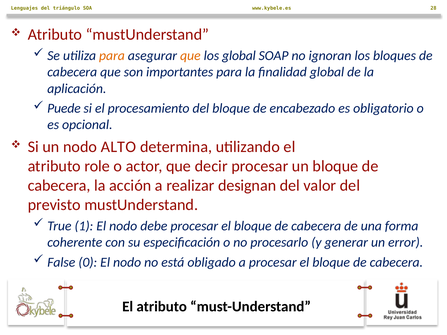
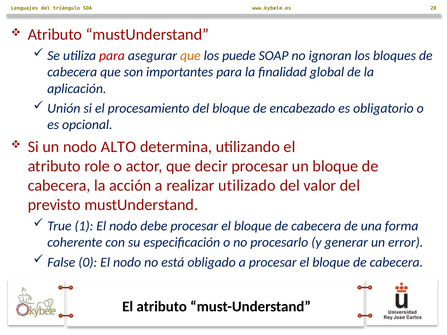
para colour: orange -> red (112, 56)
los global: global -> puede (239, 56)
Puede: Puede -> Unión (64, 108)
designan: designan -> utilizado (247, 186)
